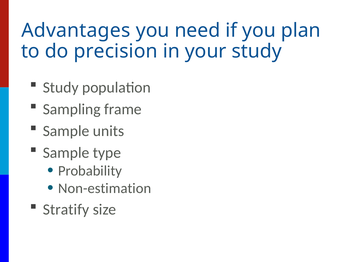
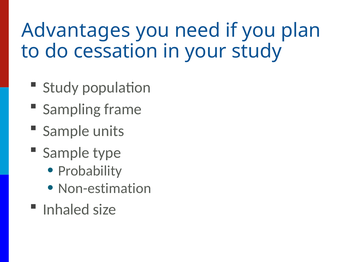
precision: precision -> cessation (116, 51)
Stratify: Stratify -> Inhaled (66, 210)
